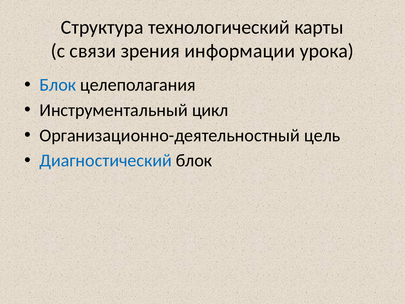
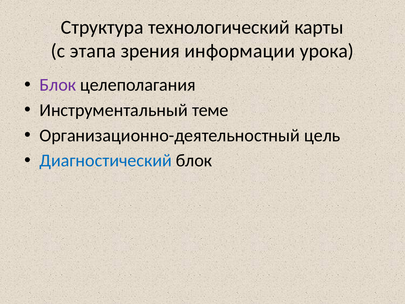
связи: связи -> этапа (93, 51)
Блок colour: blue -> purple (58, 85)
цикл: цикл -> теме (210, 110)
